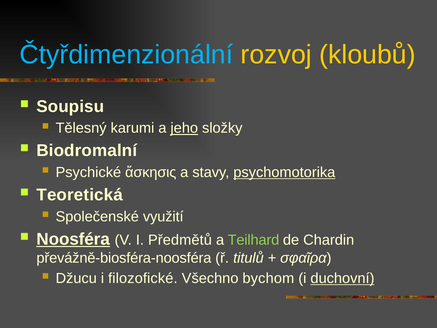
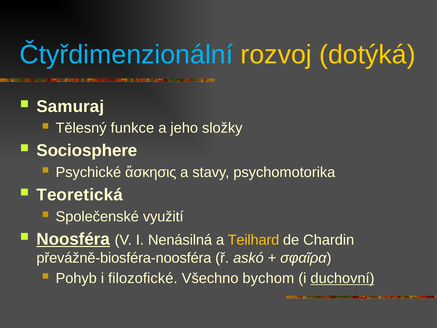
kloubů: kloubů -> dotýká (367, 55)
Soupisu: Soupisu -> Samuraj (70, 106)
karumi: karumi -> funkce (132, 128)
jeho underline: present -> none (184, 128)
Biodromalní: Biodromalní -> Sociosphere (87, 151)
psychomotorika underline: present -> none (284, 172)
Předmětů: Předmětů -> Nenásilná (180, 240)
Teilhard colour: light green -> yellow (253, 240)
titulů: titulů -> askó (248, 258)
Džucu: Džucu -> Pohyb (76, 278)
